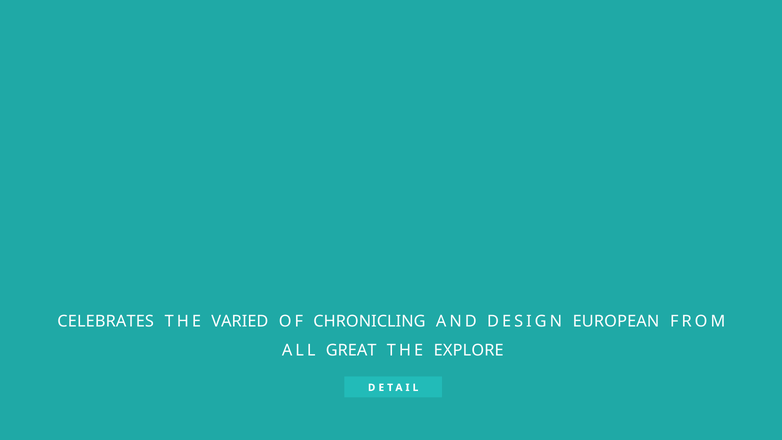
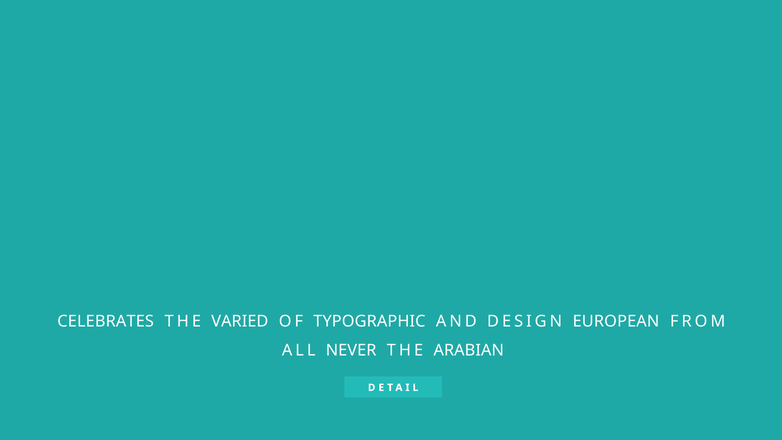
CHRONICLING: CHRONICLING -> TYPOGRAPHIC (369, 321)
GREAT: GREAT -> NEVER (351, 350)
EXPLORE: EXPLORE -> ARABIAN (469, 350)
